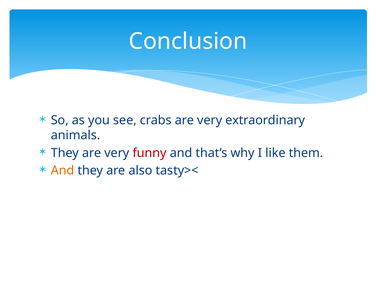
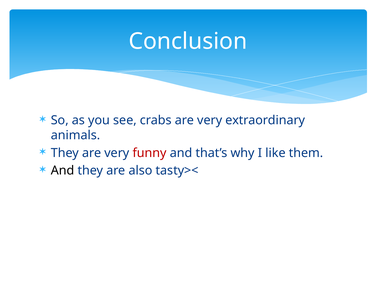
And colour: orange -> black (63, 170)
